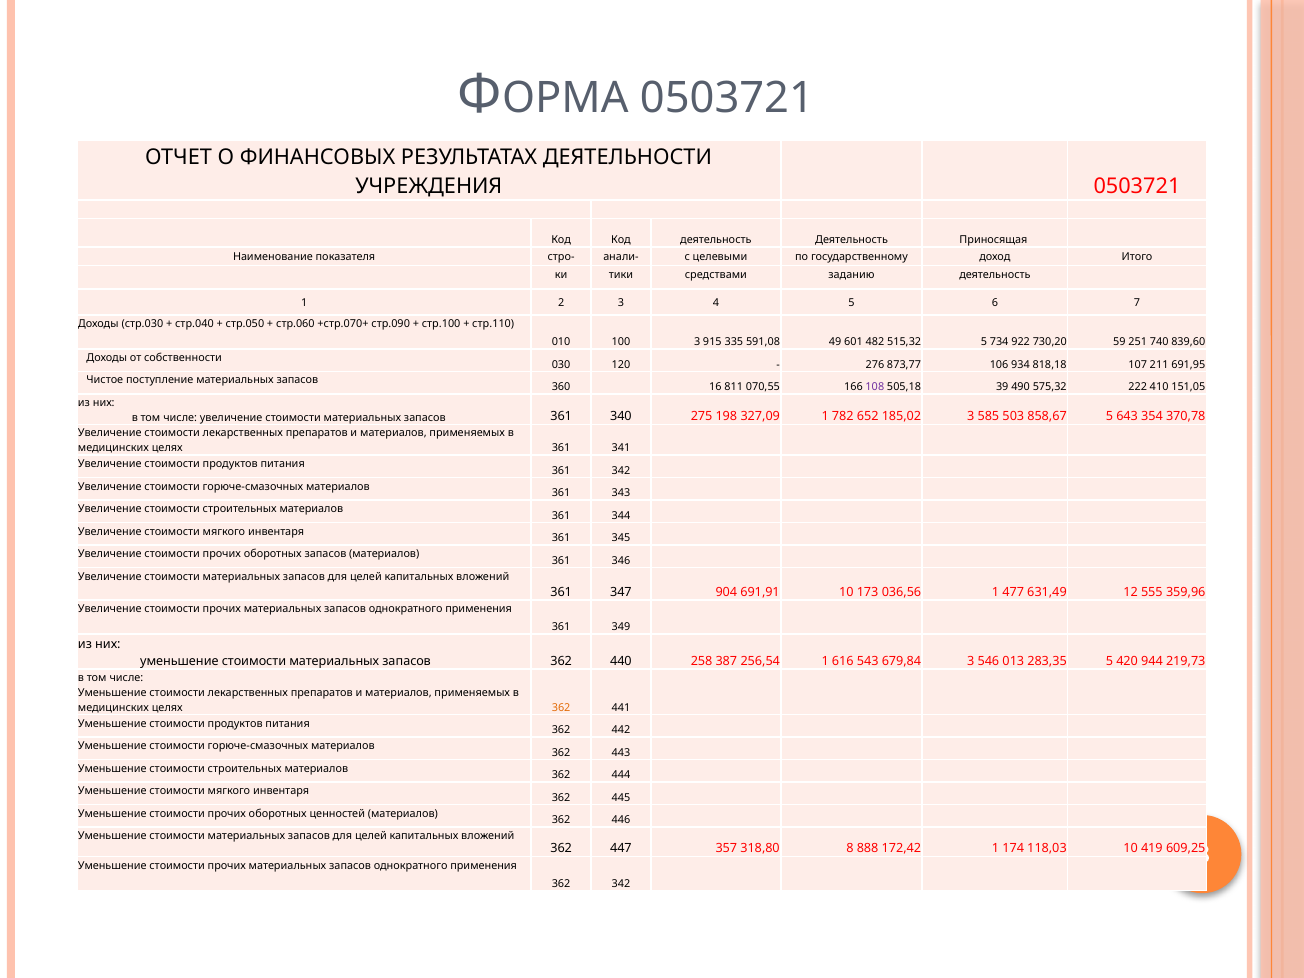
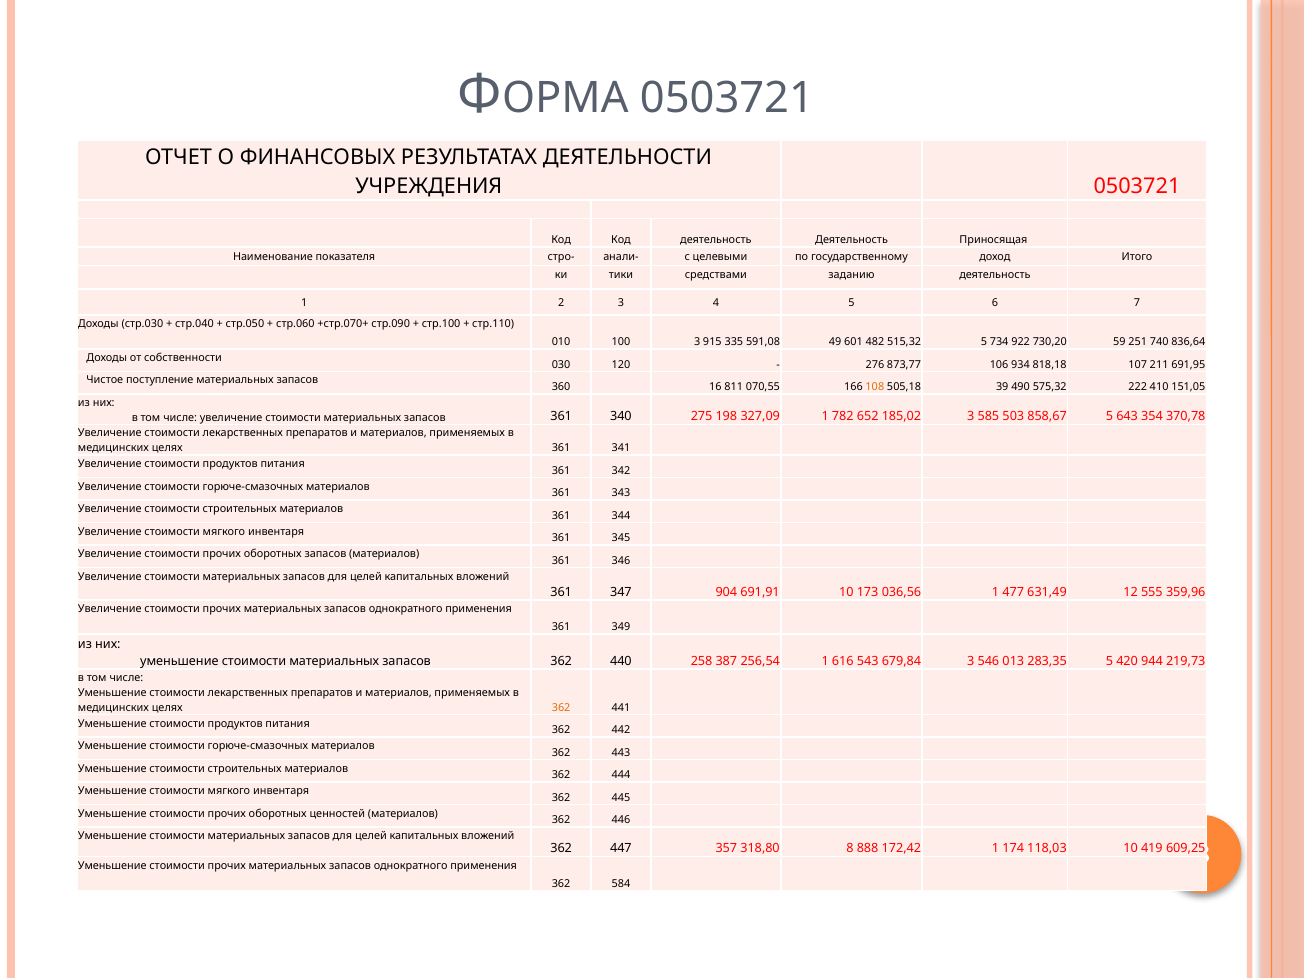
839,60: 839,60 -> 836,64 (1188, 342)
108 colour: purple -> orange (875, 387)
362 342: 342 -> 584 (621, 884)
